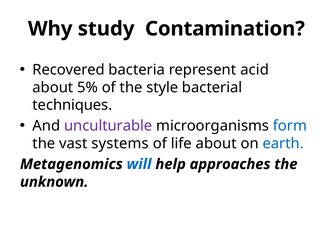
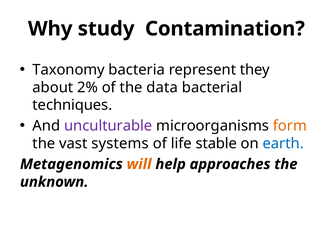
Recovered: Recovered -> Taxonomy (69, 70)
acid: acid -> they (255, 70)
5%: 5% -> 2% (88, 88)
style: style -> data (162, 88)
form colour: blue -> orange (290, 126)
life about: about -> stable (216, 144)
will colour: blue -> orange (139, 165)
